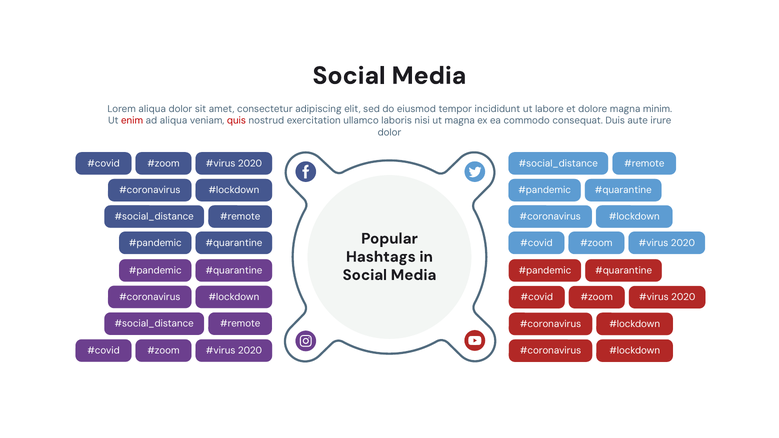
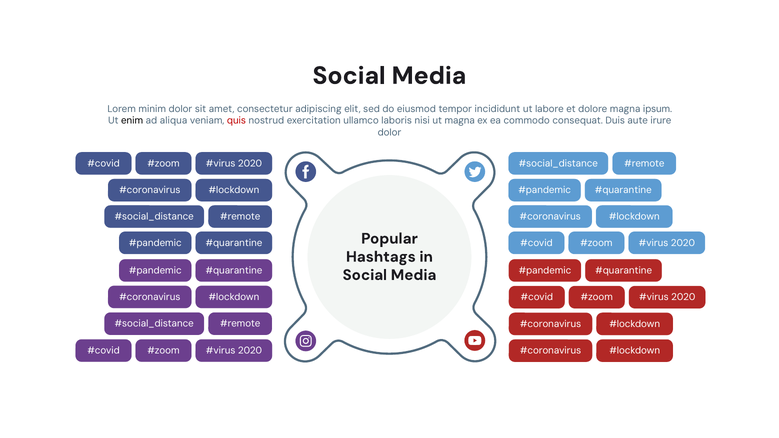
Lorem aliqua: aliqua -> minim (152, 109)
minim: minim -> ipsum (658, 109)
enim colour: red -> black (132, 121)
